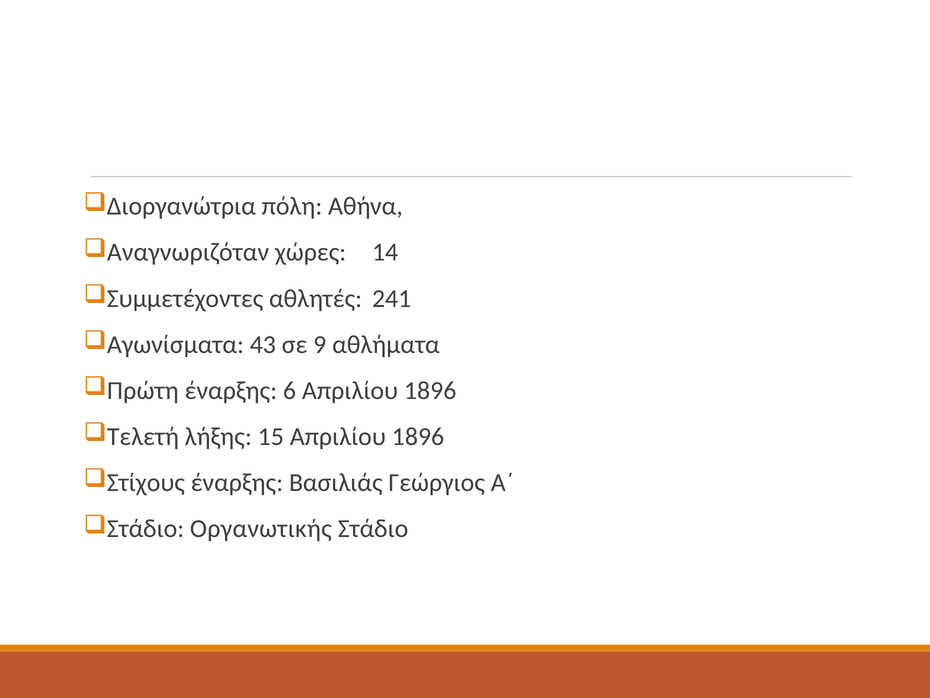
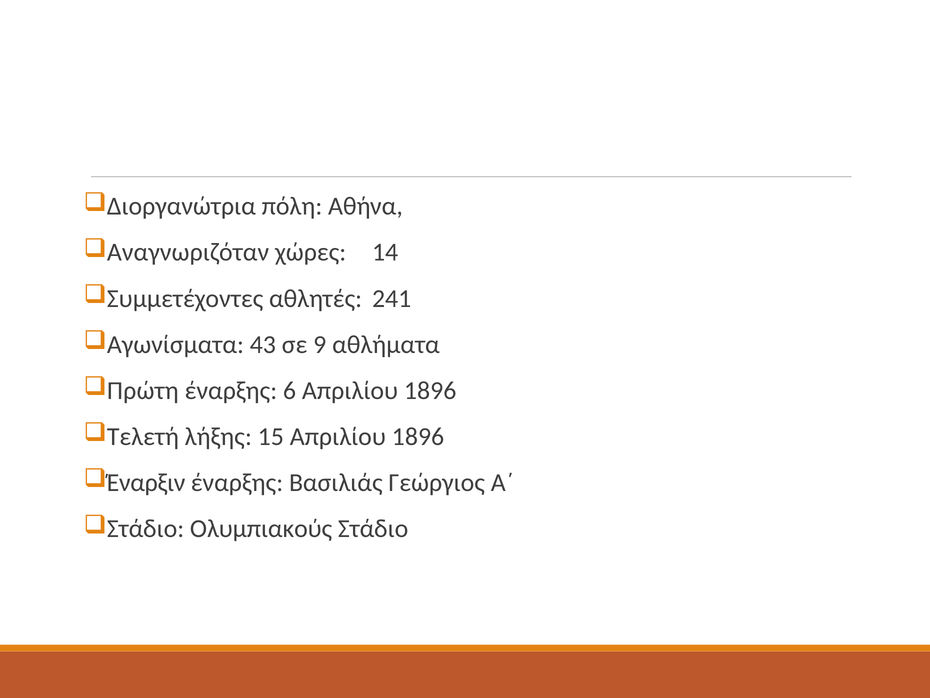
Στίχους: Στίχους -> Έναρξιν (146, 482)
Οργανωτικής: Οργανωτικής -> Ολυμπιακούς (261, 528)
